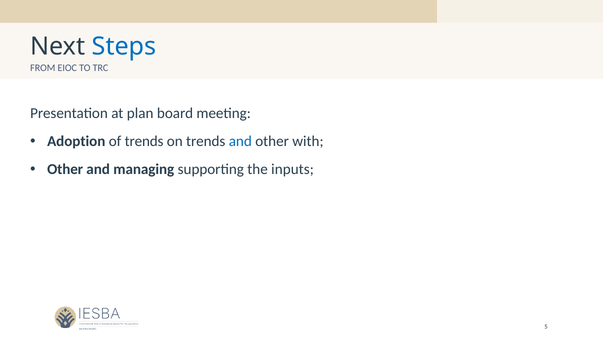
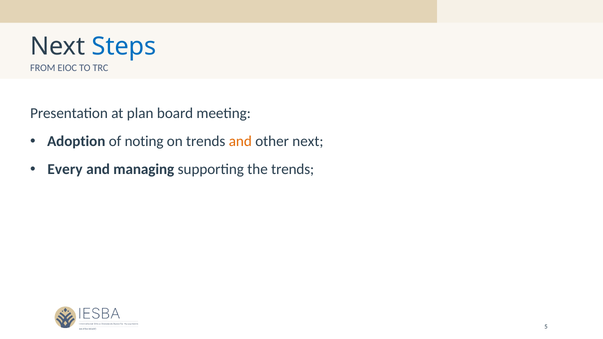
of trends: trends -> noting (144, 141)
and colour: blue -> orange (240, 141)
other with: with -> next (308, 141)
Other: Other -> Every (65, 169)
the inputs: inputs -> trends (293, 169)
